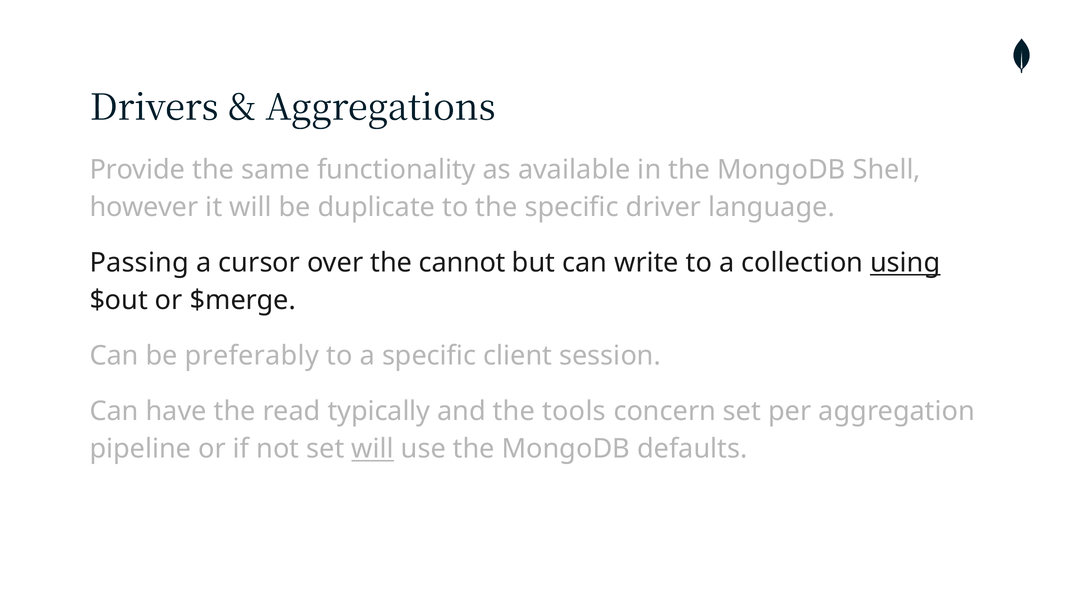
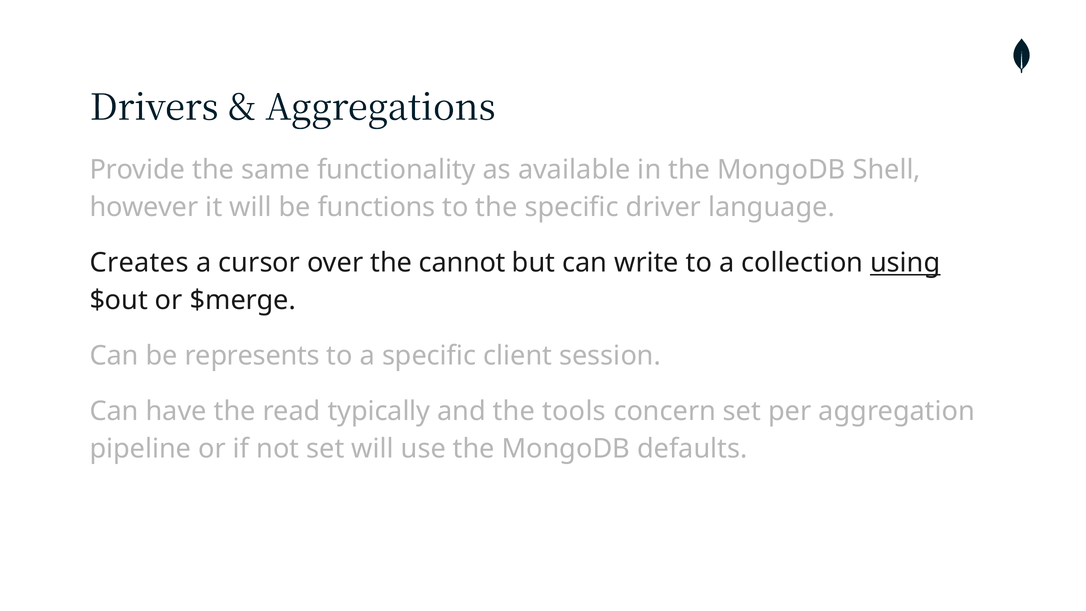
duplicate: duplicate -> functions (377, 207)
Passing: Passing -> Creates (139, 263)
preferably: preferably -> represents (252, 356)
will underline: present -> none (373, 449)
